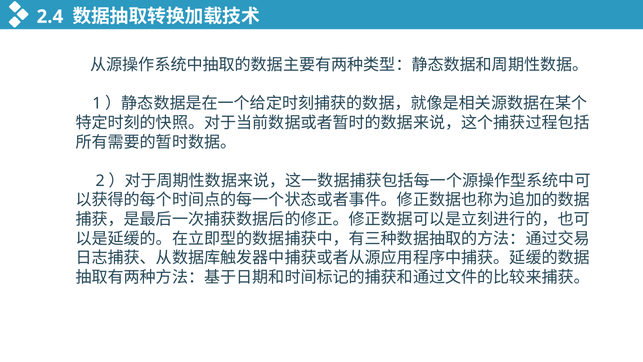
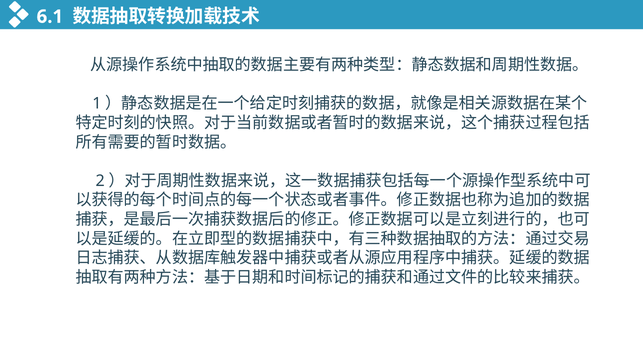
2.4: 2.4 -> 6.1 (50, 17)
